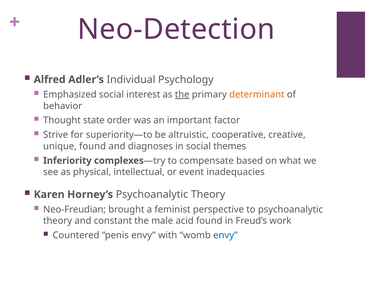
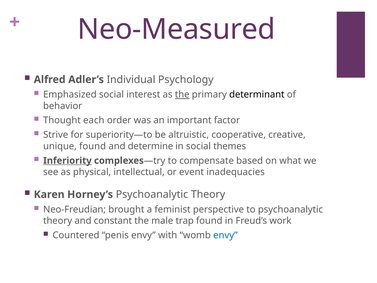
Neo-Detection: Neo-Detection -> Neo-Measured (176, 29)
determinant colour: orange -> black (257, 95)
state: state -> each (94, 120)
diagnoses: diagnoses -> determine (150, 146)
Inferiority underline: none -> present (67, 160)
acid: acid -> trap (185, 221)
